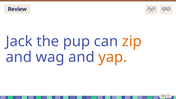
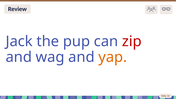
zip colour: orange -> red (132, 41)
